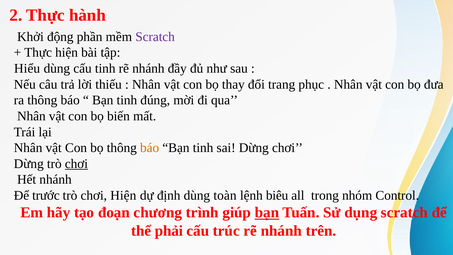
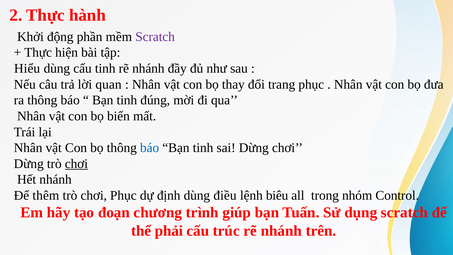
thiếu: thiếu -> quan (108, 84)
báo colour: orange -> blue (150, 148)
trước: trước -> thêm (46, 195)
chơi Hiện: Hiện -> Phục (123, 195)
toàn: toàn -> điều (225, 195)
bạn underline: present -> none (267, 212)
